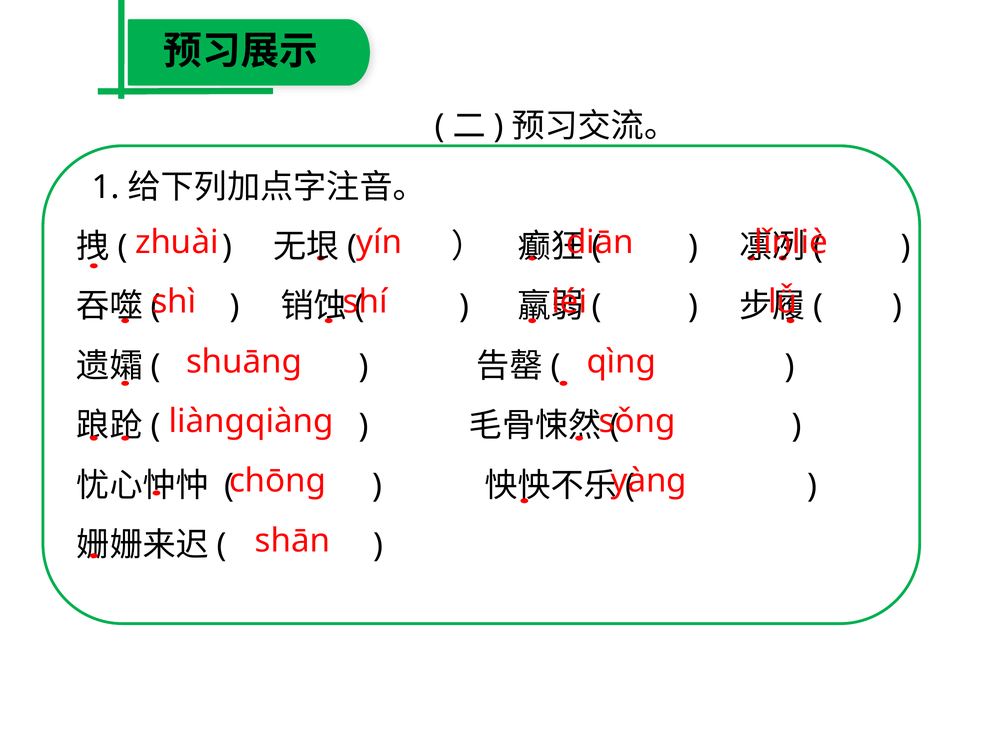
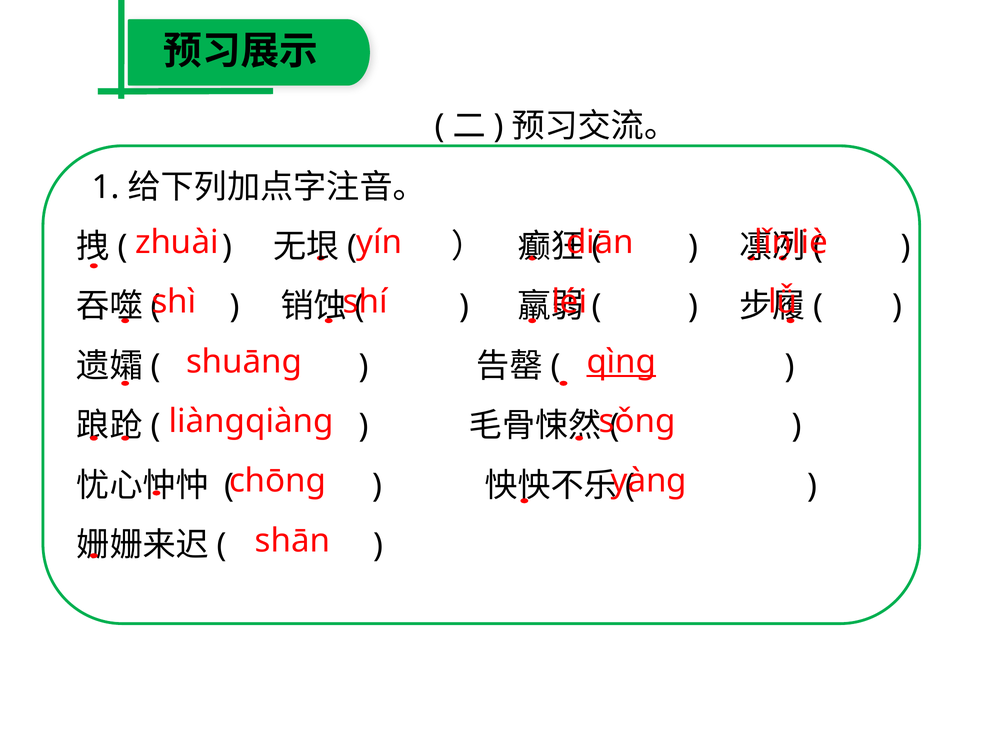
qìng underline: none -> present (621, 361)
